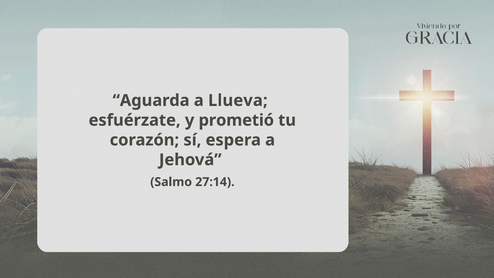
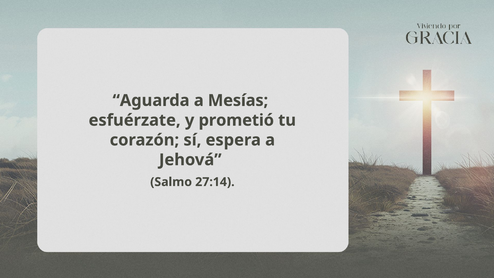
Llueva: Llueva -> Mesías (238, 100)
